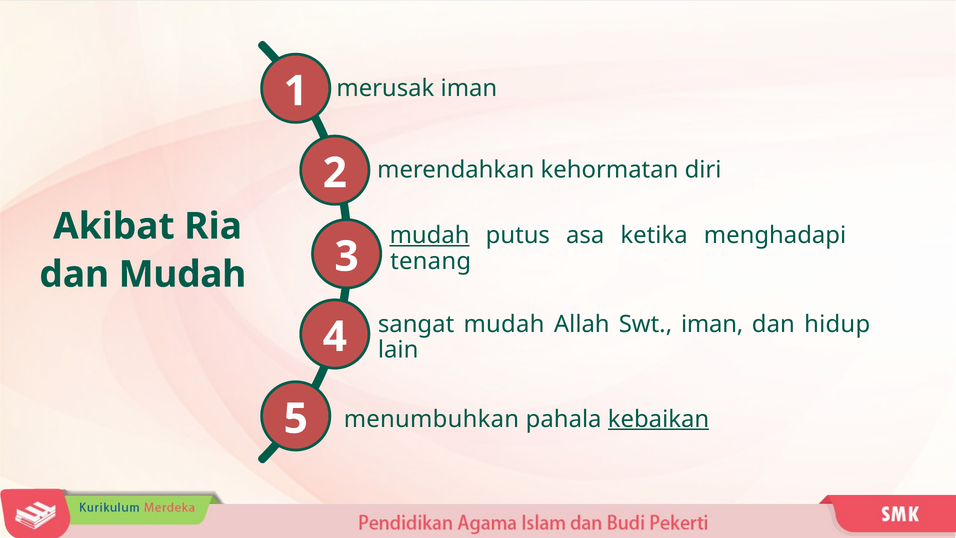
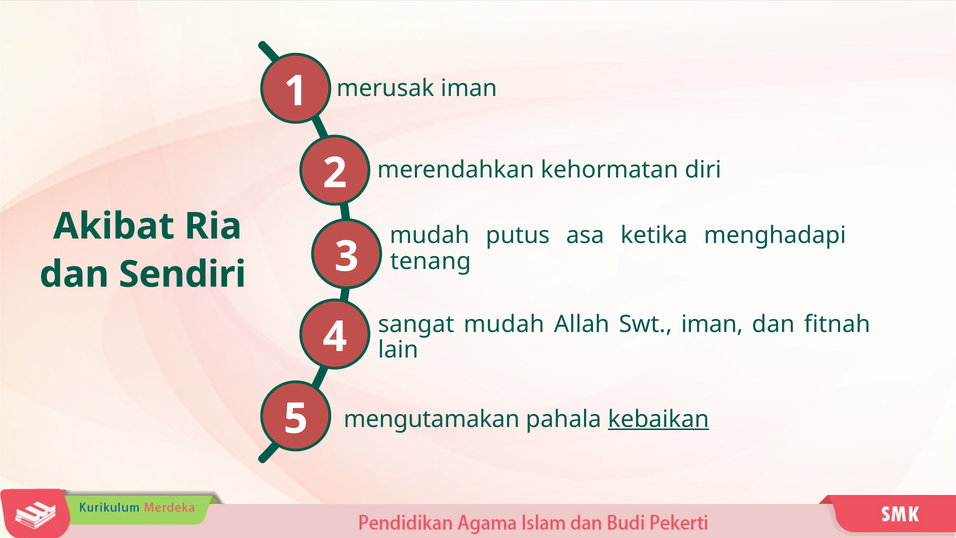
mudah underline: present -> none (430, 235)
dan Mudah: Mudah -> Sendiri (182, 274)
hidup: hidup -> fitnah (837, 324)
menumbuhkan: menumbuhkan -> mengutamakan (432, 419)
